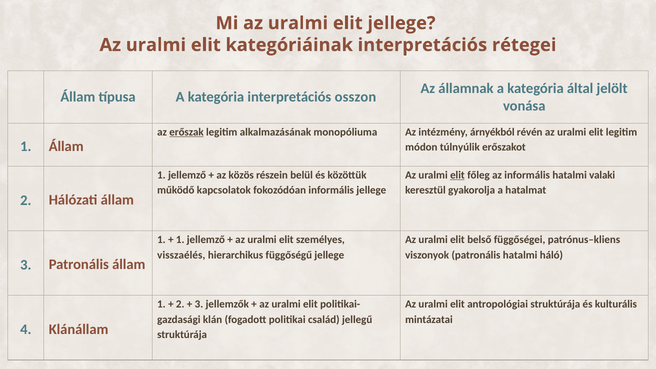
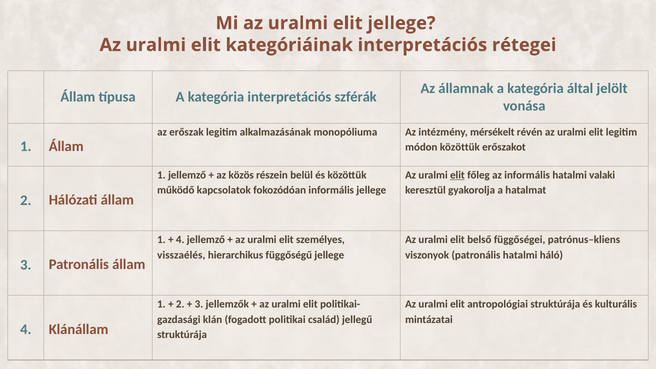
osszon: osszon -> szférák (356, 97)
erőszak underline: present -> none (187, 132)
árnyékból: árnyékból -> mérsékelt (492, 132)
módon túlnyúlik: túlnyúlik -> közöttük (460, 147)
1: 1 -> 4 (180, 240)
